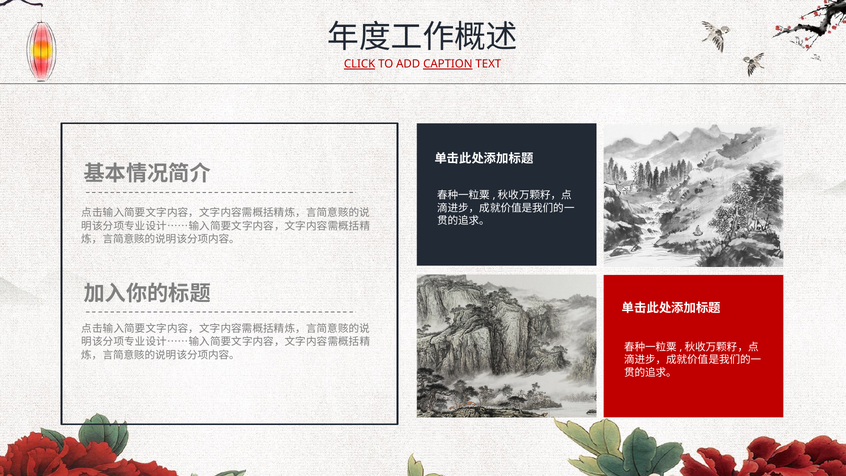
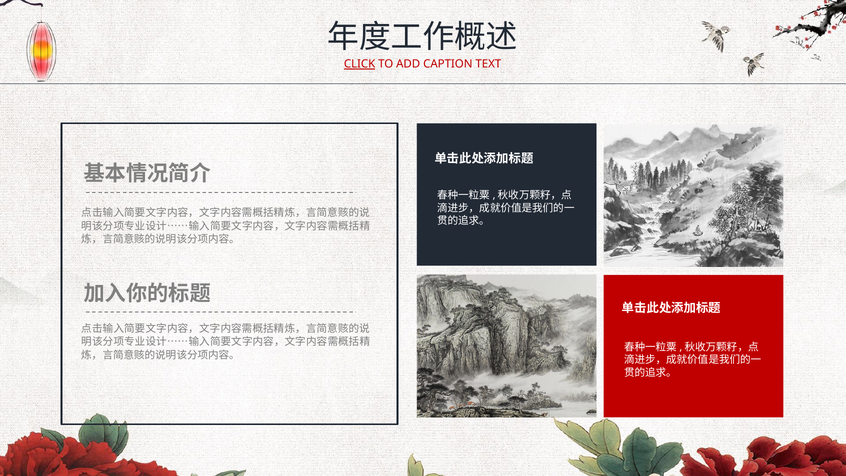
CAPTION underline: present -> none (448, 64)
